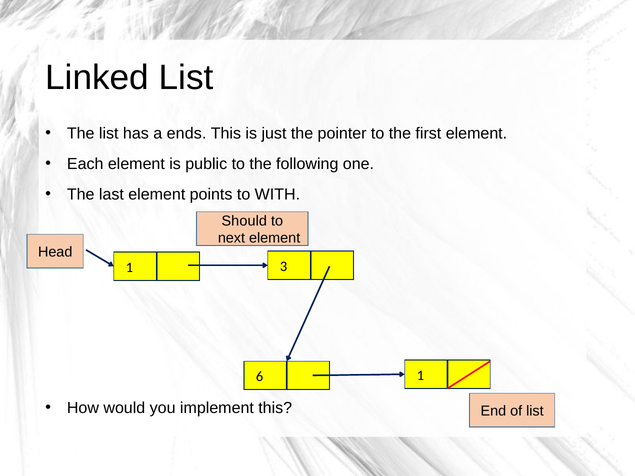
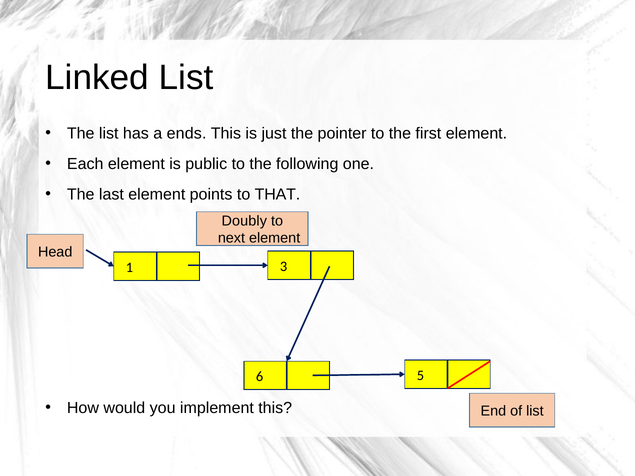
WITH: WITH -> THAT (277, 195)
Should: Should -> Doubly (244, 221)
6 1: 1 -> 5 (420, 375)
